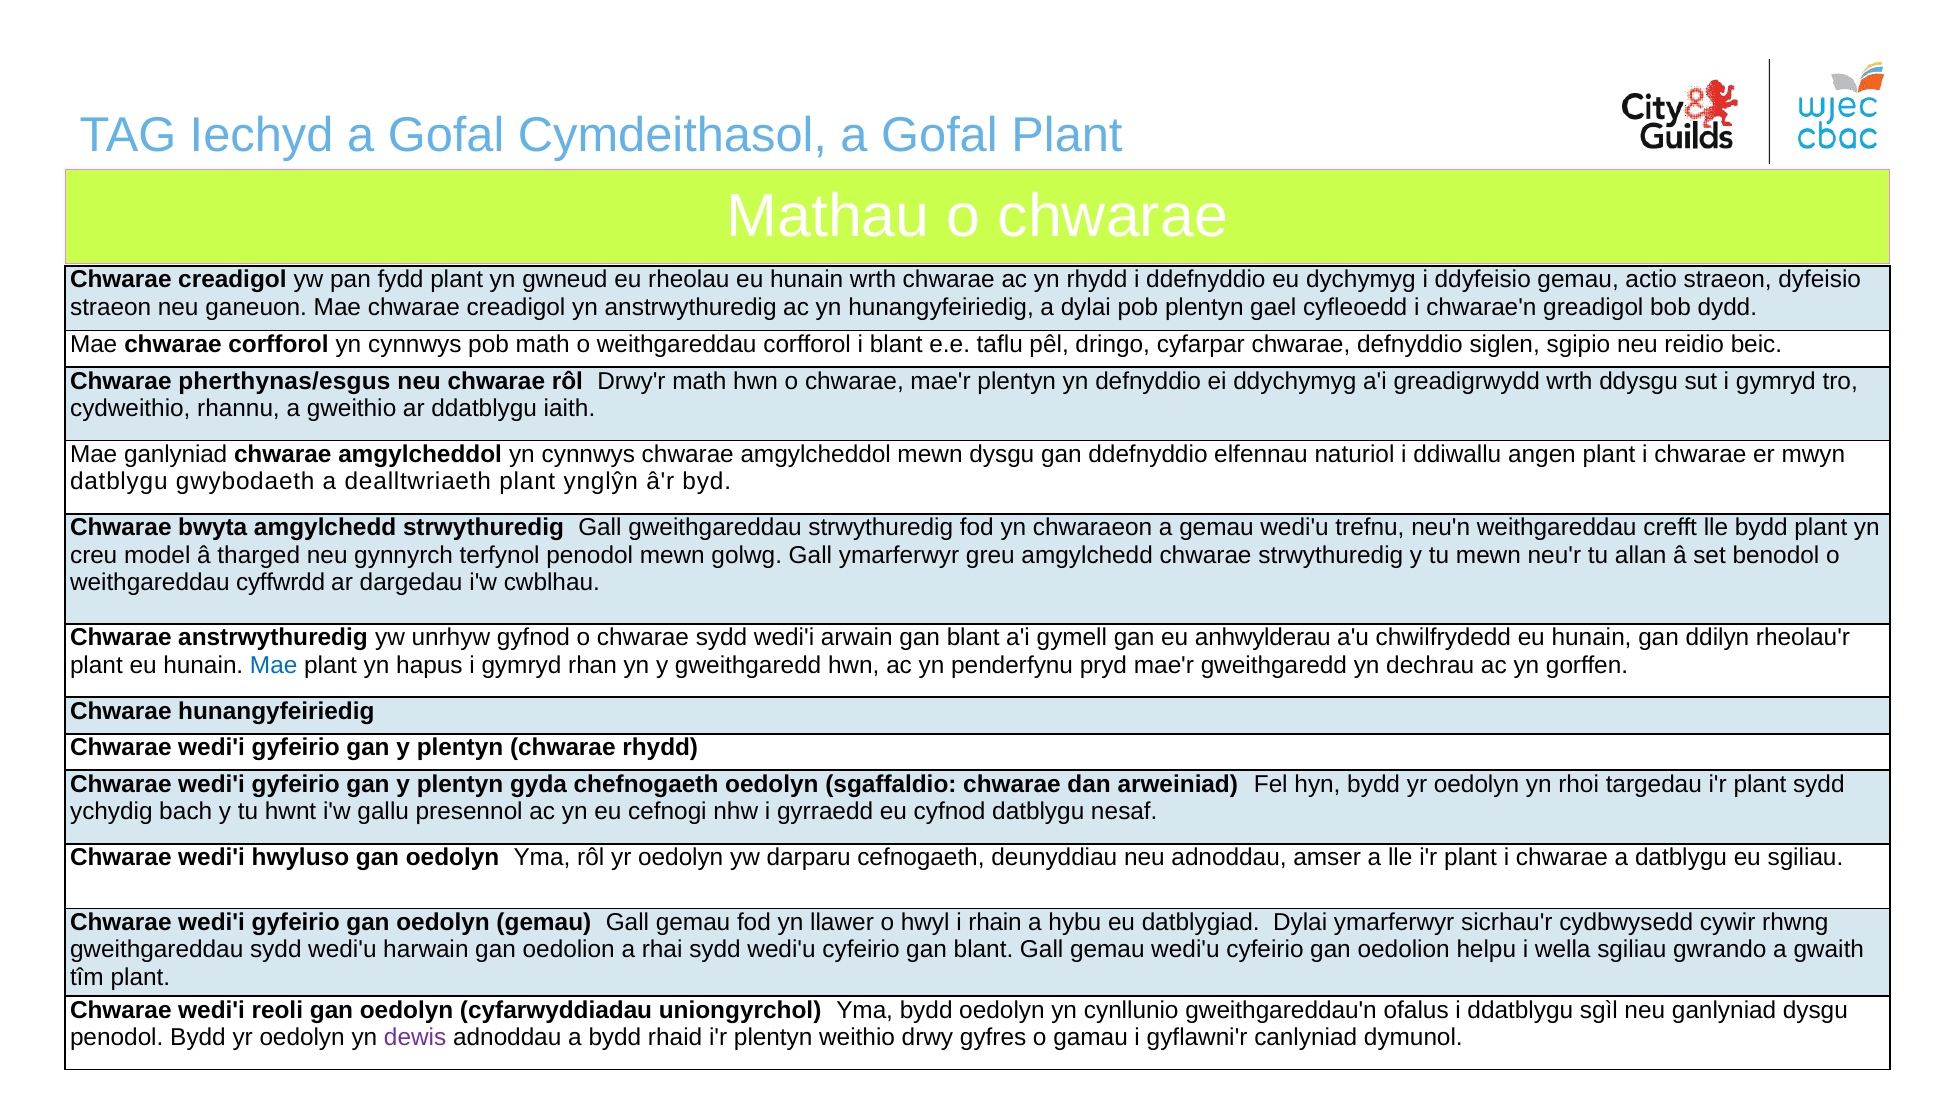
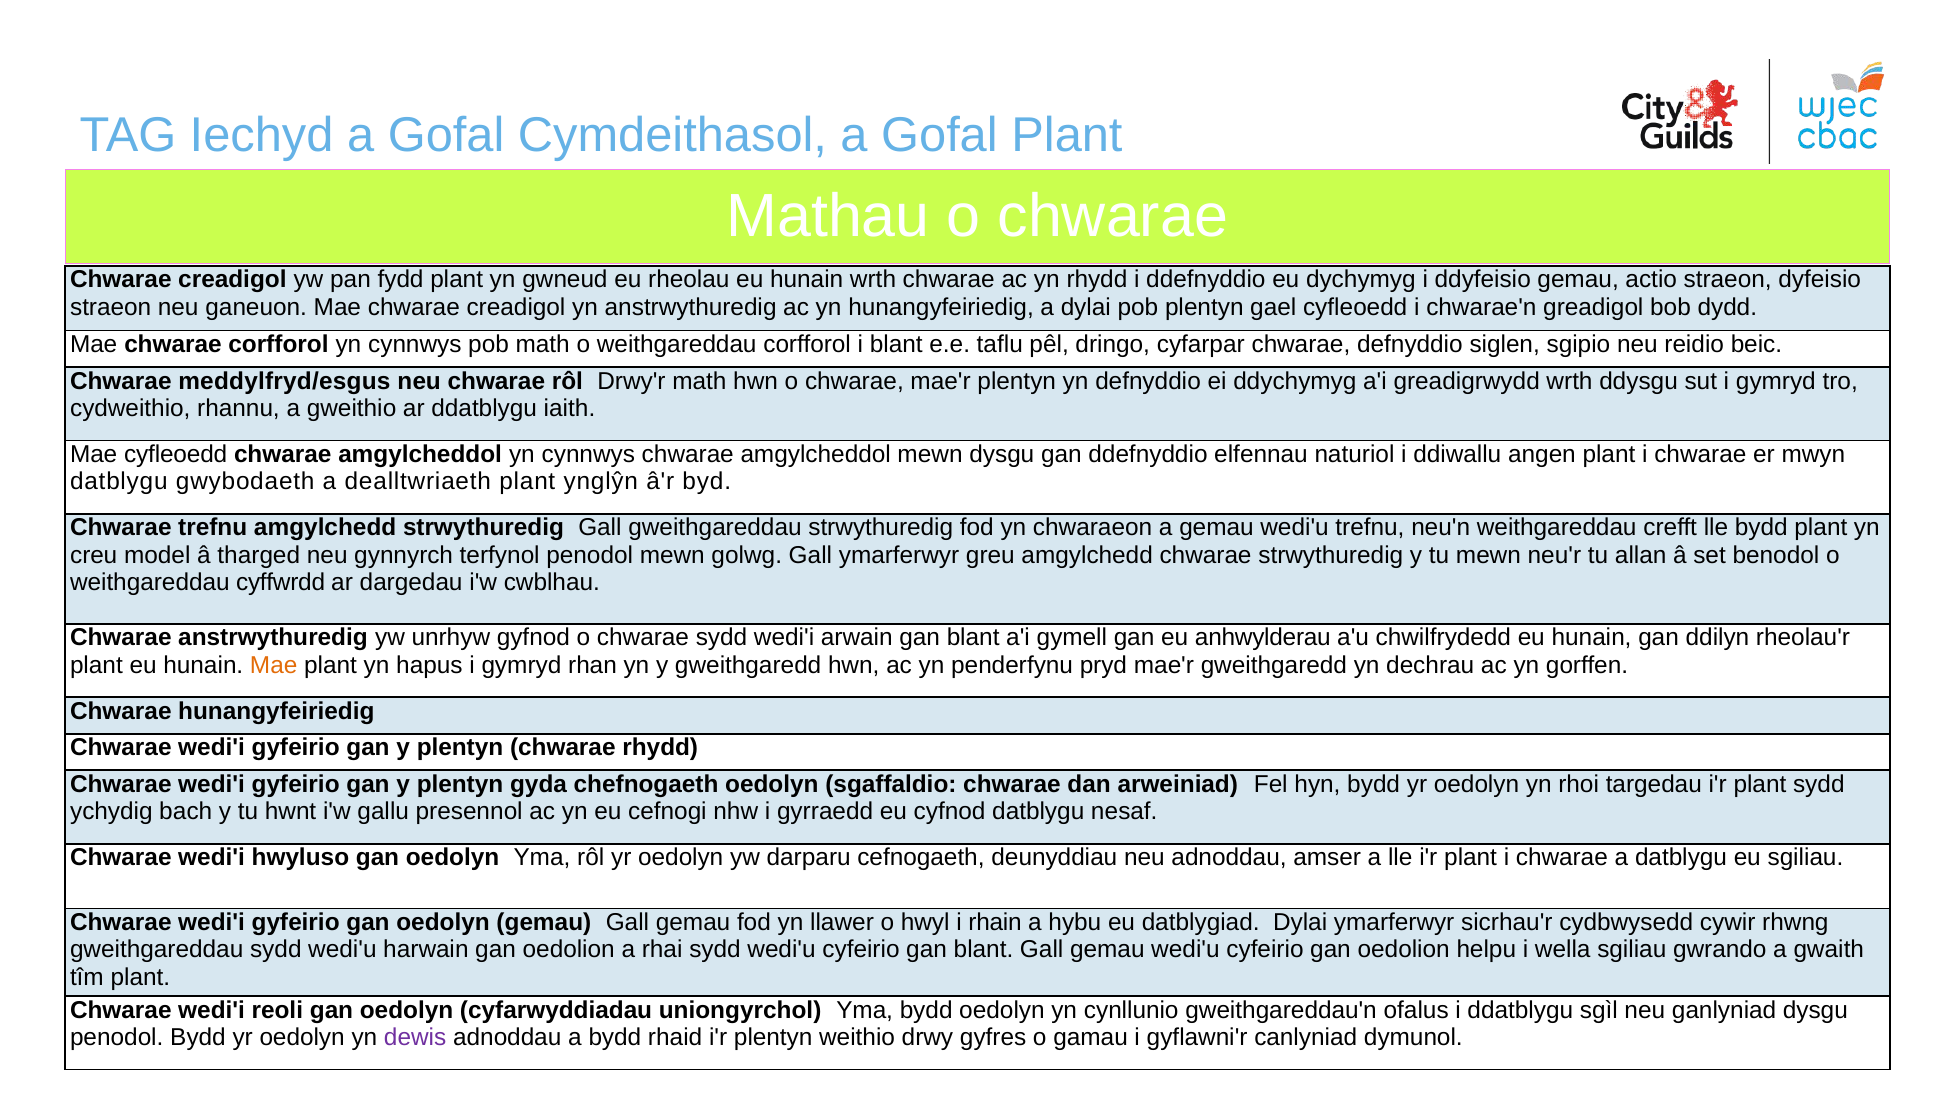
pherthynas/esgus: pherthynas/esgus -> meddylfryd/esgus (284, 381)
Mae ganlyniad: ganlyniad -> cyfleoedd (176, 455)
Chwarae bwyta: bwyta -> trefnu (213, 528)
Mae colour: blue -> orange (274, 665)
